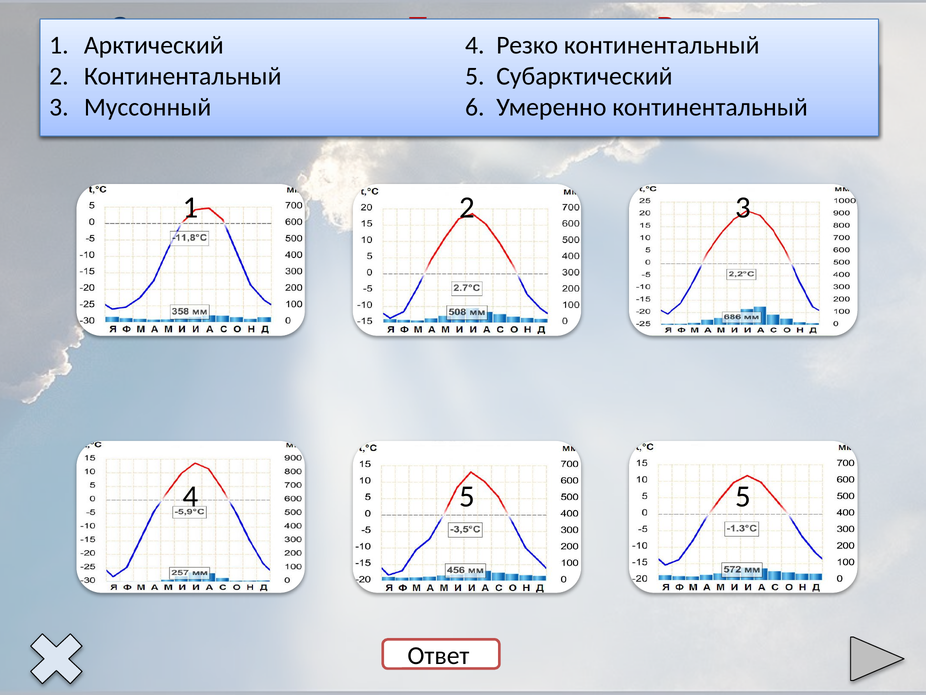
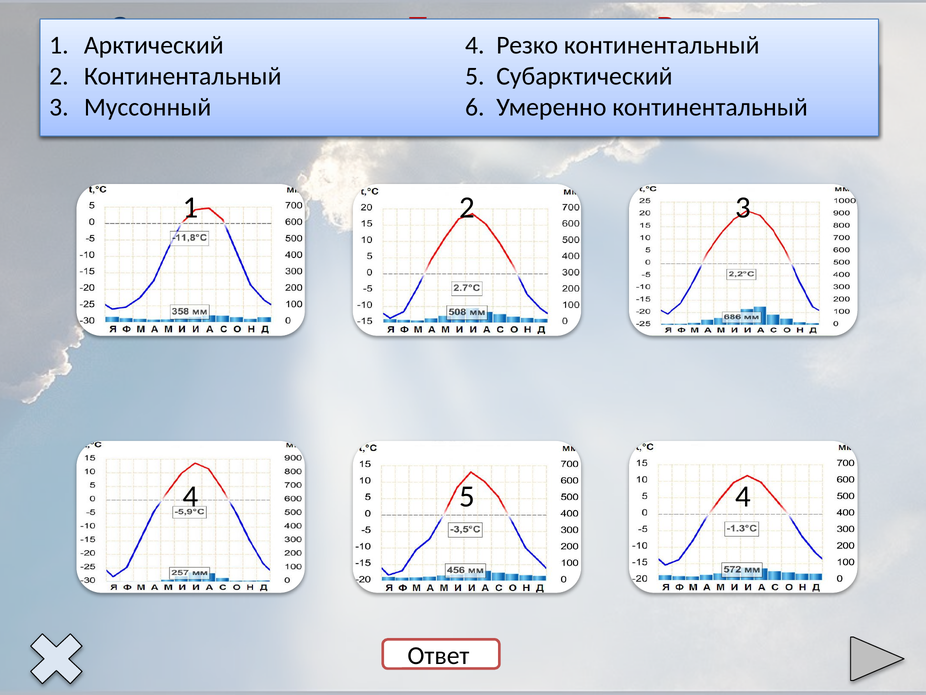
5 5: 5 -> 4 (743, 496)
